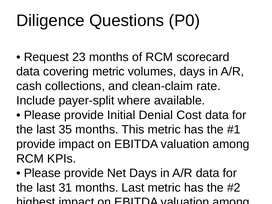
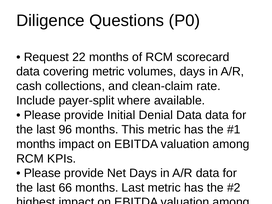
23: 23 -> 22 (79, 57)
Denial Cost: Cost -> Data (189, 115)
35: 35 -> 96 (65, 130)
provide: provide -> months (36, 144)
31: 31 -> 66 (65, 188)
